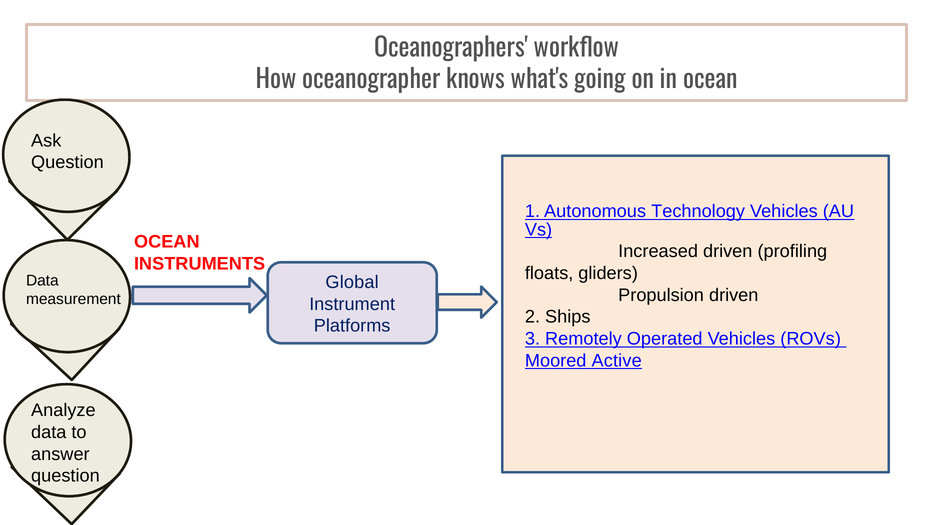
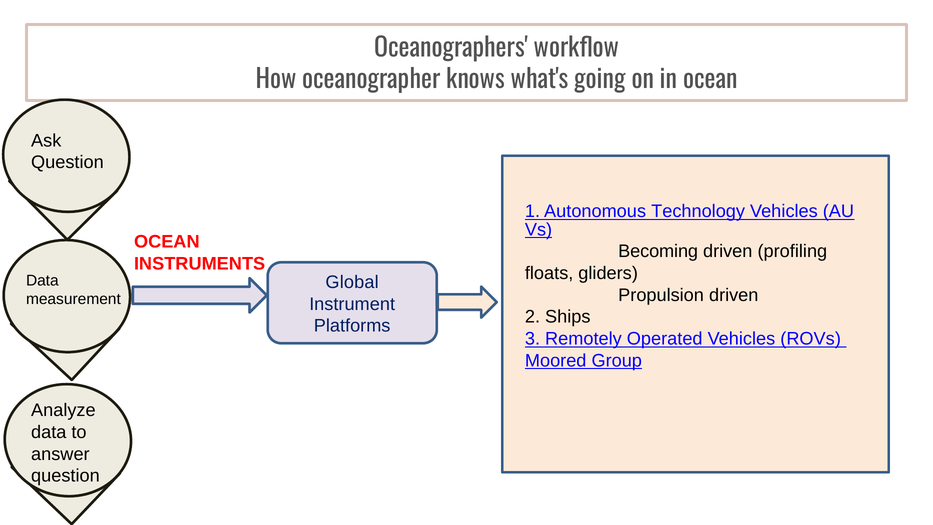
Increased: Increased -> Becoming (658, 251)
Active: Active -> Group (617, 360)
